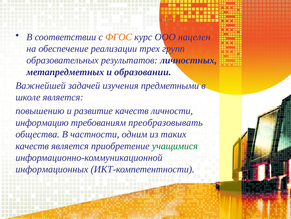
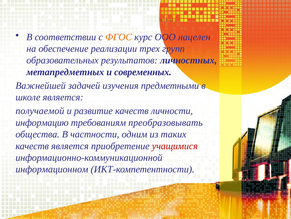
образовании: образовании -> современных (143, 72)
повышению: повышению -> получаемой (40, 111)
учащимися colour: green -> red (175, 146)
информационных: информационных -> информационном (52, 169)
